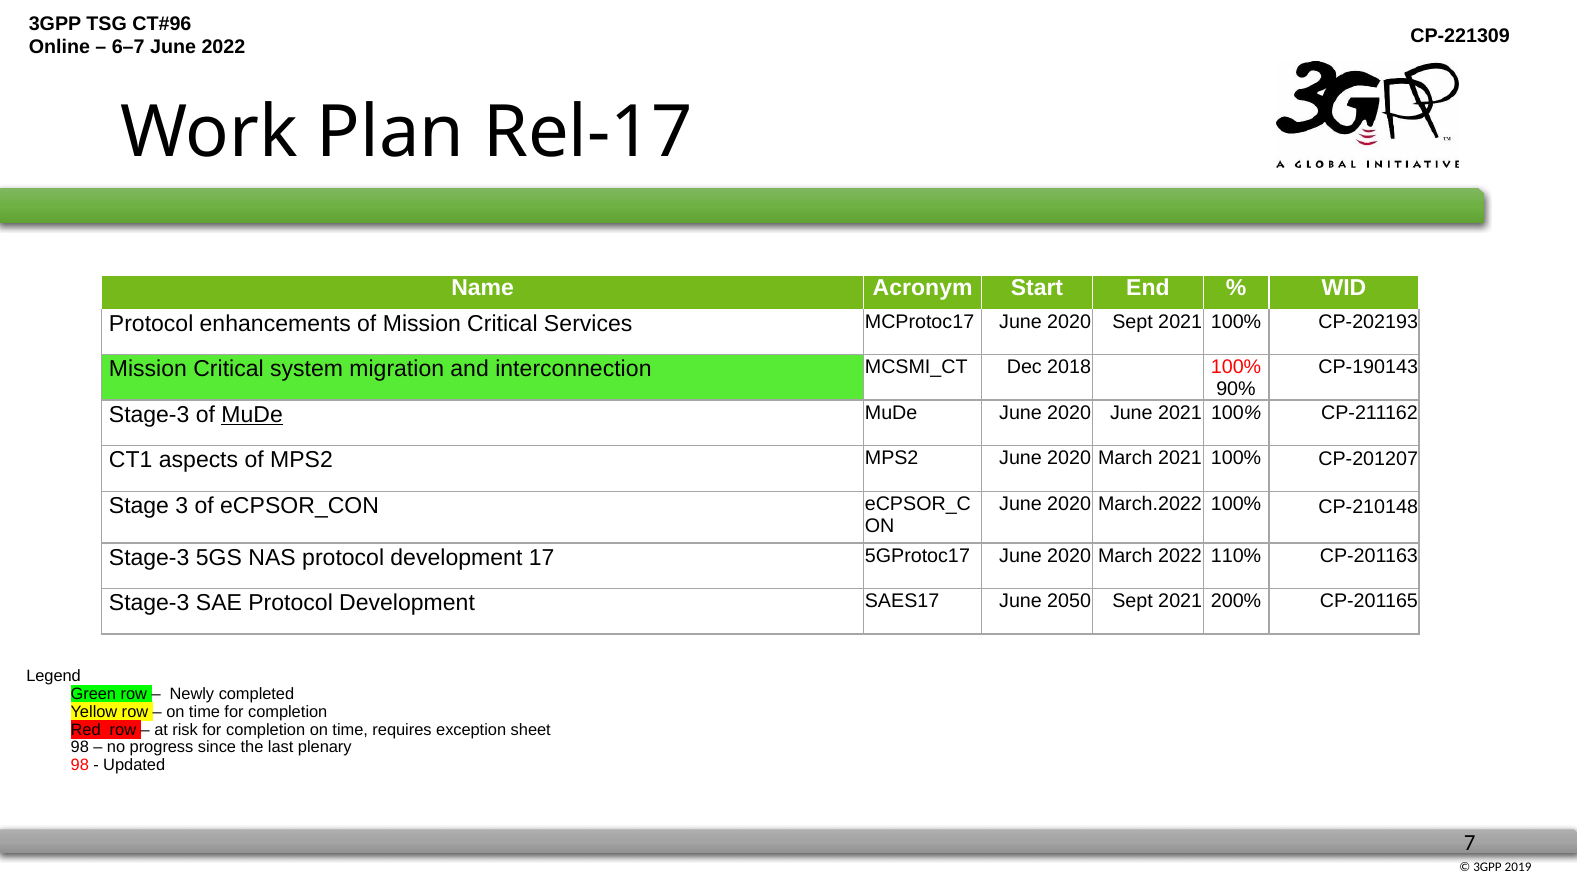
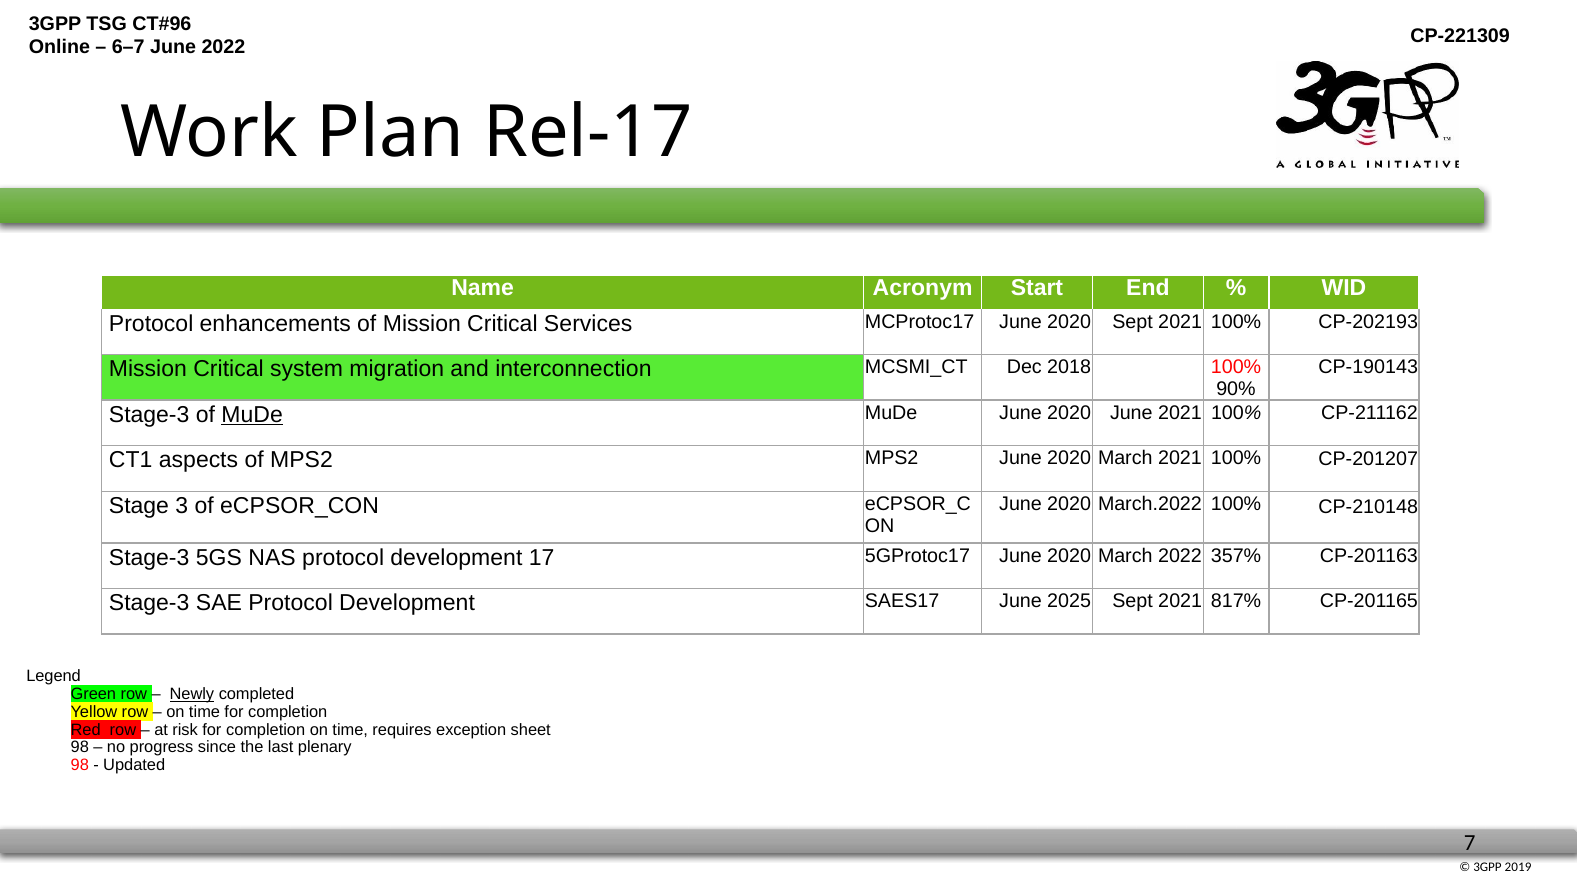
110%: 110% -> 357% (1236, 556)
2050: 2050 -> 2025 (1069, 601)
200%: 200% -> 817% (1236, 601)
Newly underline: none -> present (192, 694)
